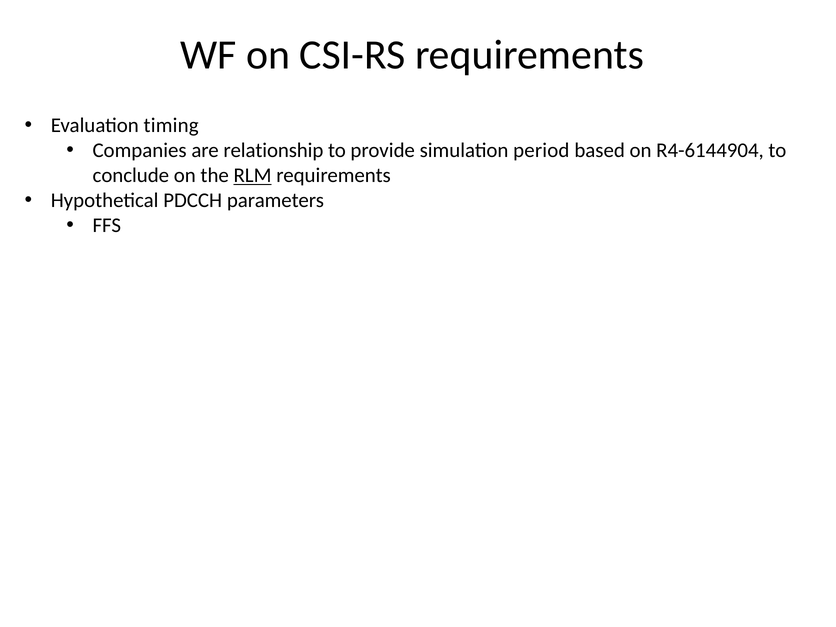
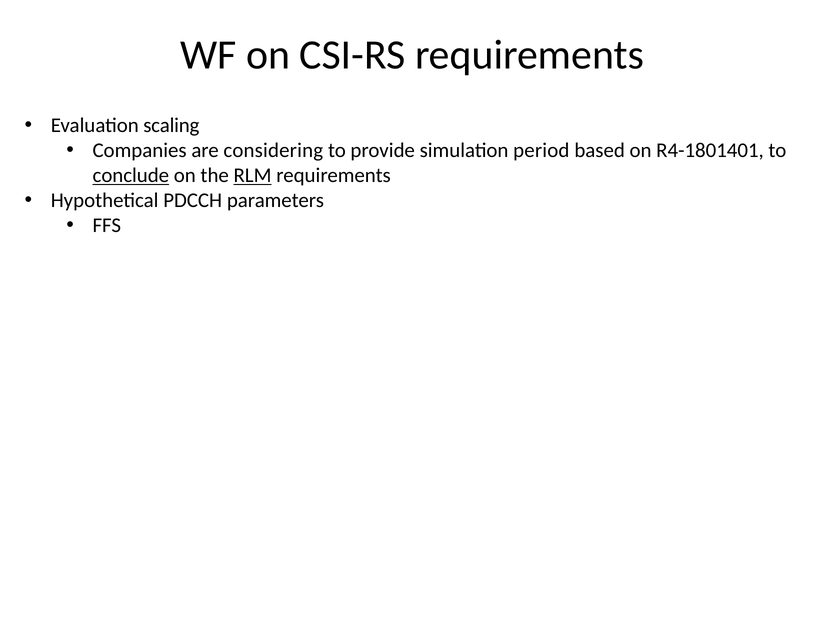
timing: timing -> scaling (171, 125)
relationship: relationship -> considering (273, 150)
R4-6144904: R4-6144904 -> R4-1801401 (710, 150)
conclude underline: none -> present (131, 175)
